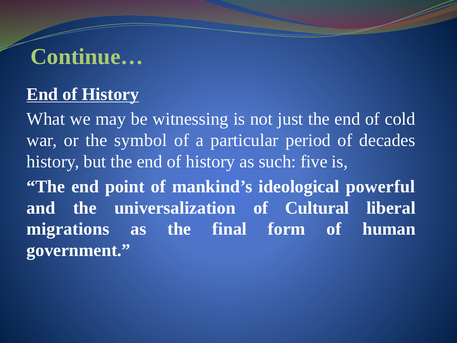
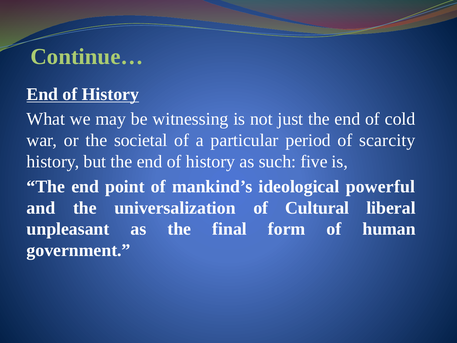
symbol: symbol -> societal (141, 140)
decades: decades -> scarcity (387, 140)
migrations: migrations -> unpleasant (68, 229)
